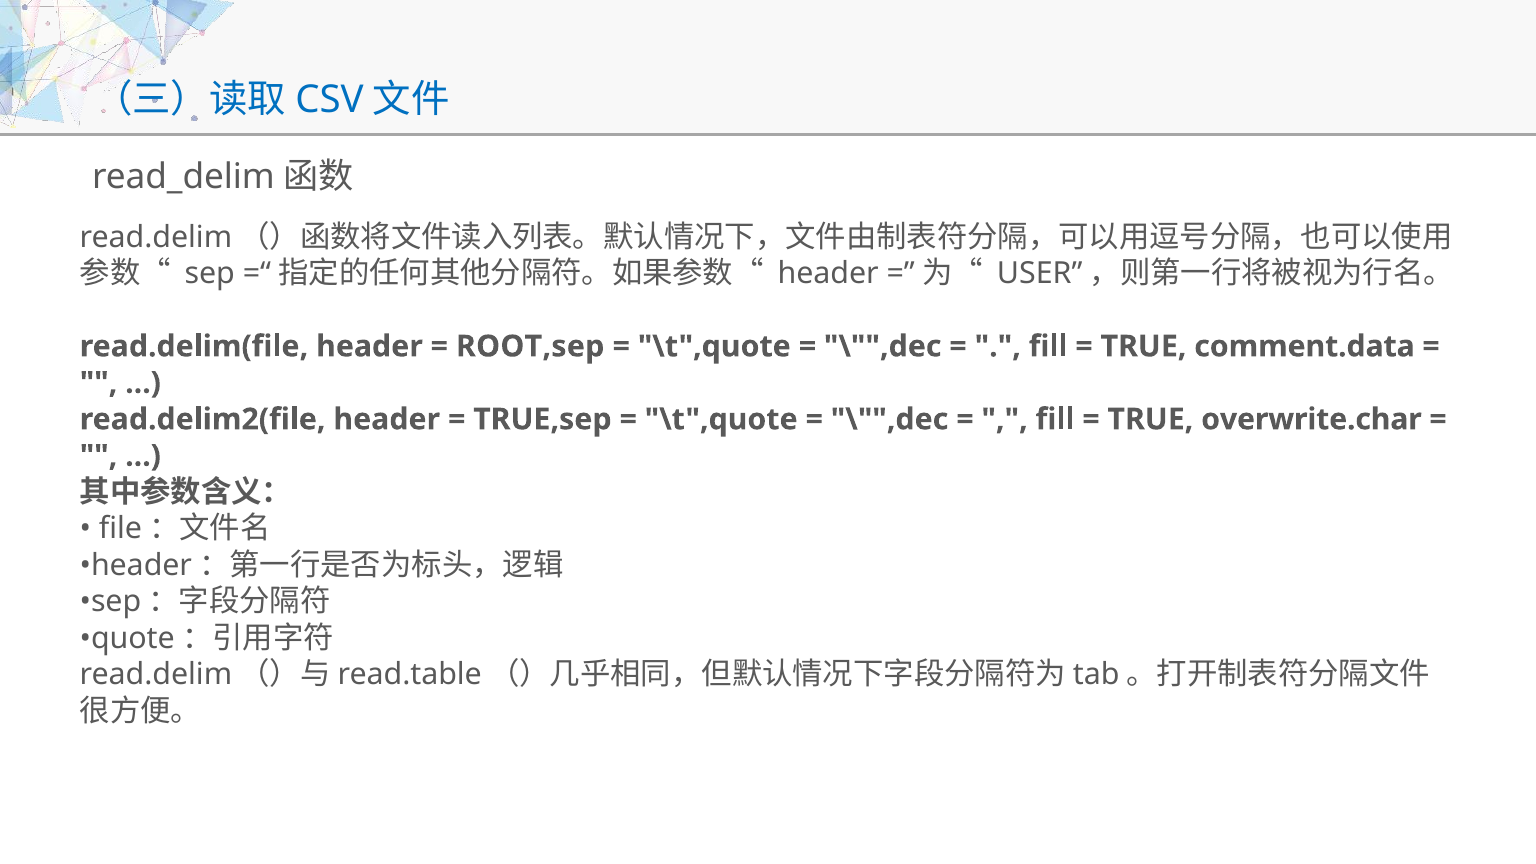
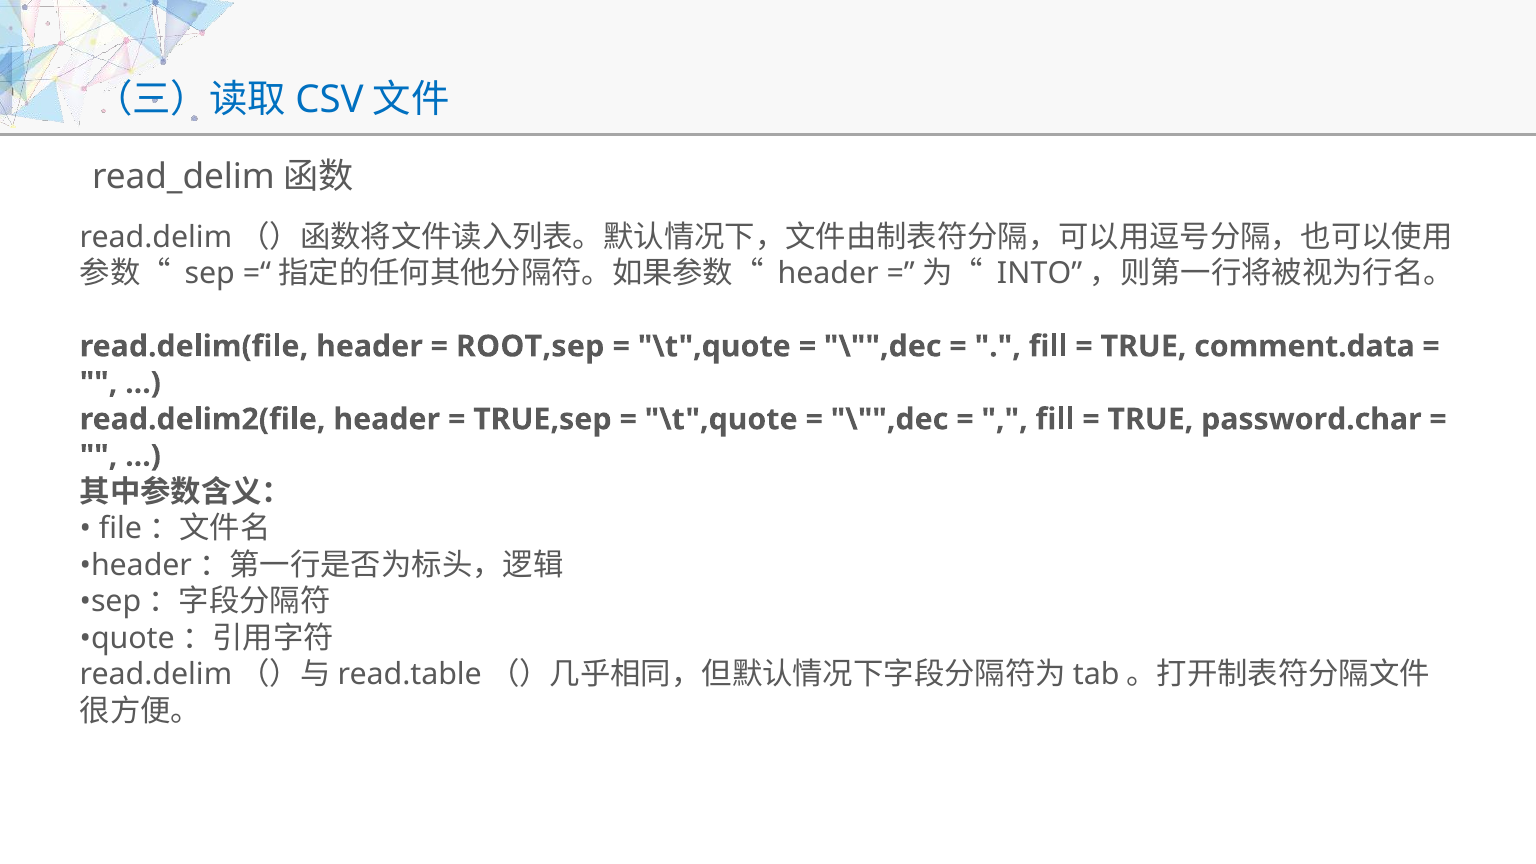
USER: USER -> INTO (1040, 273)
overwrite.char: overwrite.char -> password.char (1311, 419)
